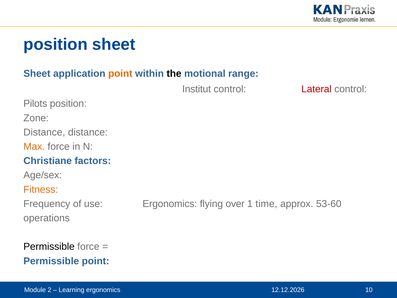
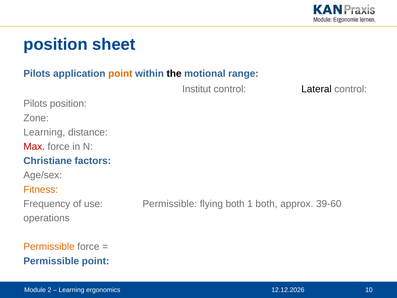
Sheet: Sheet -> Pilots (37, 73)
Lateral colour: red -> black (316, 89)
Distance: Distance -> Learning (44, 132)
Max colour: orange -> red (34, 146)
use Ergonomics: Ergonomics -> Permissible (170, 204)
flying over: over -> both (235, 204)
1 time: time -> both (266, 204)
53-60: 53-60 -> 39-60 (329, 204)
Permissible colour: black -> orange (49, 246)
